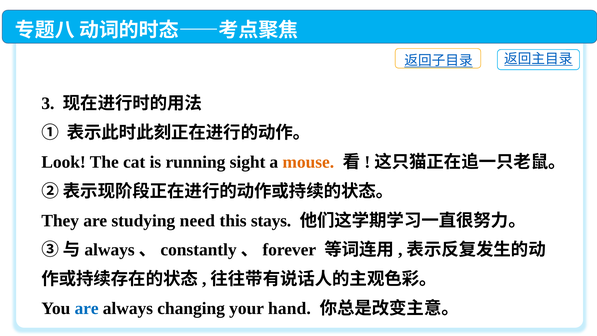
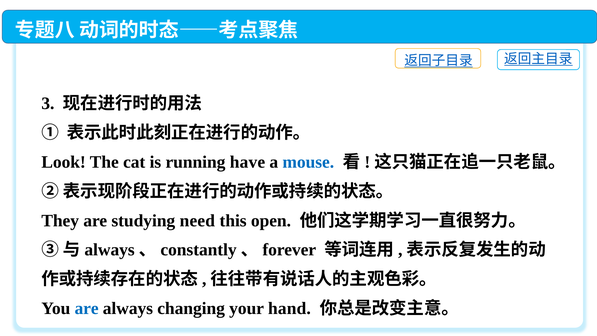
sight: sight -> have (247, 162)
mouse colour: orange -> blue (308, 162)
stays: stays -> open (271, 221)
